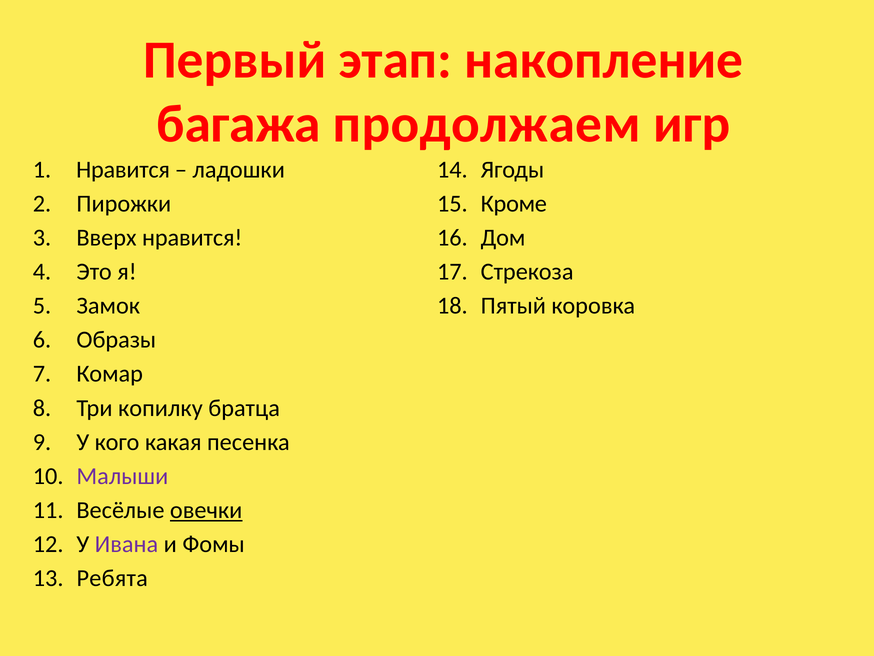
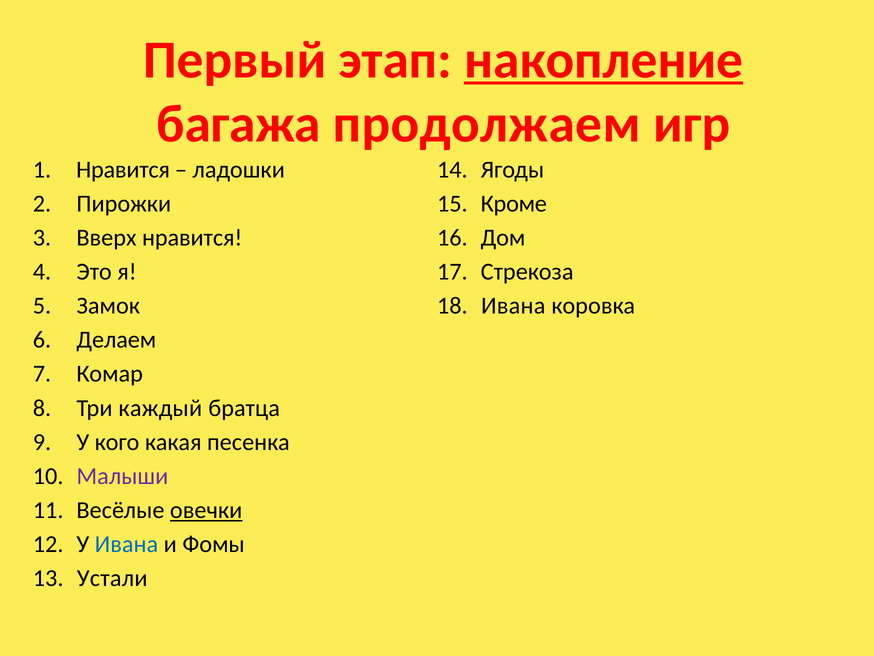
накопление underline: none -> present (604, 60)
Пятый: Пятый -> Ивана (513, 306)
Образы: Образы -> Делаем (116, 340)
копилку: копилку -> каждый (160, 408)
Ивана colour: purple -> blue (126, 544)
Ребята: Ребята -> Устали (112, 578)
